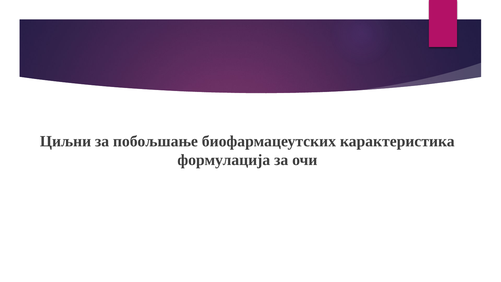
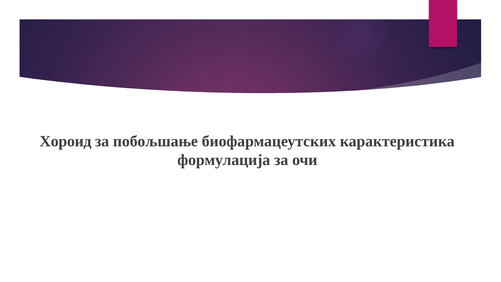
Циљни: Циљни -> Хороид (66, 141)
